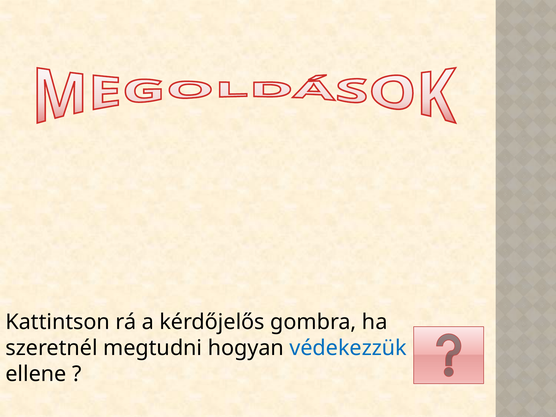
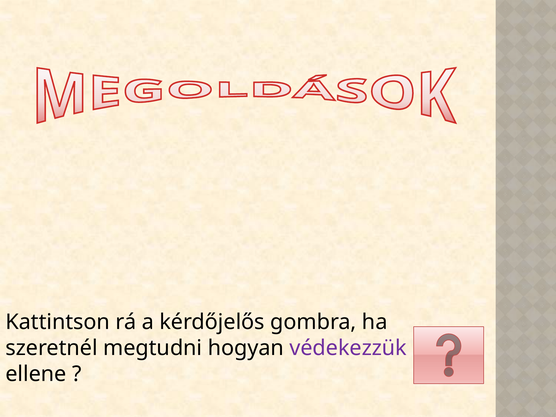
védekezzük colour: blue -> purple (348, 348)
